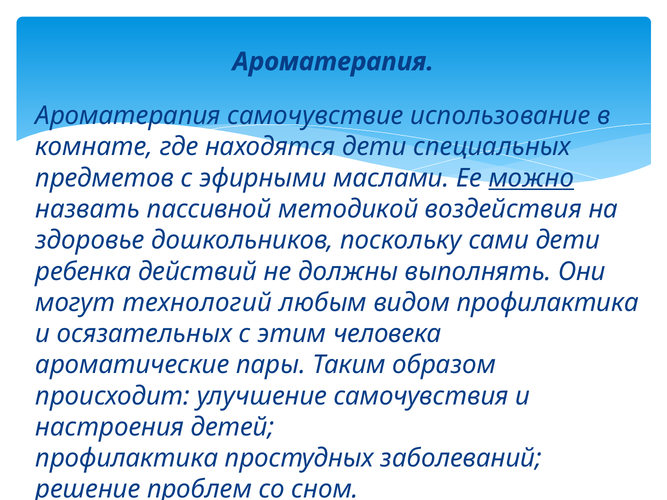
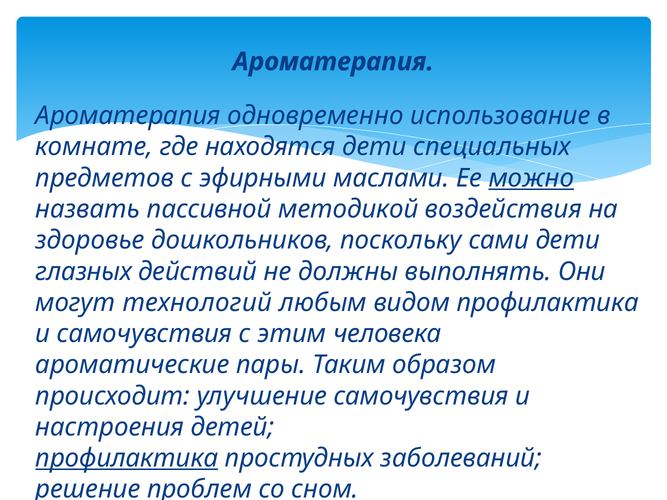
самочувствие: самочувствие -> одновременно (315, 116)
ребенка: ребенка -> глазных (84, 272)
и осязательных: осязательных -> самочувствия (145, 334)
профилактика underline: none -> present (127, 458)
